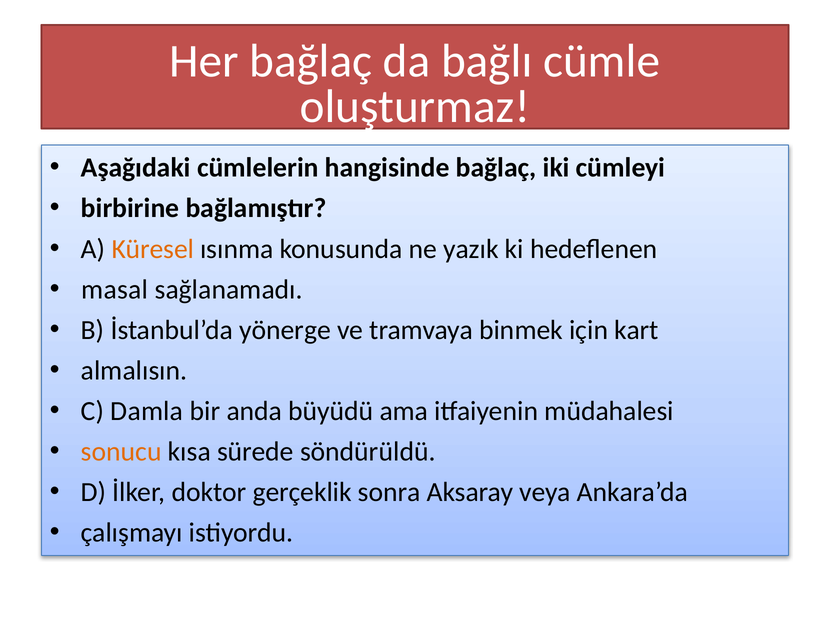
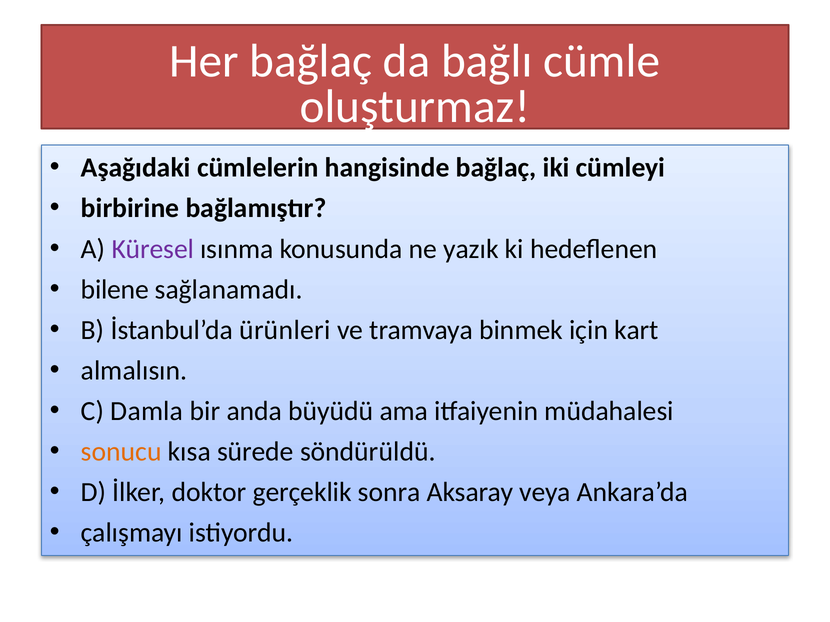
Küresel colour: orange -> purple (153, 249)
masal: masal -> bilene (115, 290)
yönerge: yönerge -> ürünleri (285, 330)
